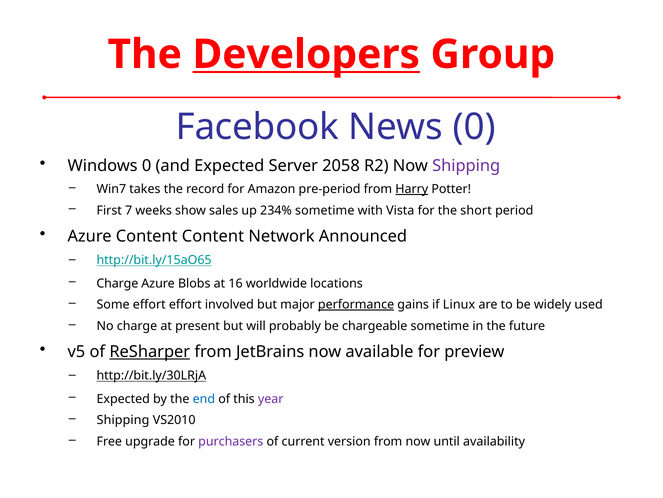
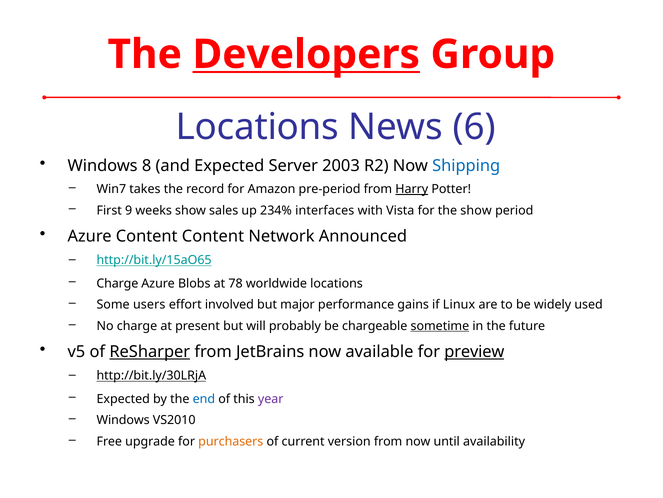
Facebook: Facebook -> Locations (257, 127)
News 0: 0 -> 6 (474, 127)
Windows 0: 0 -> 8 (147, 166)
2058: 2058 -> 2003 (341, 166)
Shipping colour: purple -> blue (466, 166)
7: 7 -> 9 (129, 210)
234% sometime: sometime -> interfaces (325, 210)
the short: short -> show (476, 210)
16: 16 -> 78 (236, 283)
Some effort: effort -> users (149, 304)
performance underline: present -> none (356, 304)
sometime underline: none -> present (440, 325)
preview underline: none -> present (474, 351)
Shipping: Shipping -> Windows (123, 420)
purchasers colour: purple -> orange (231, 441)
